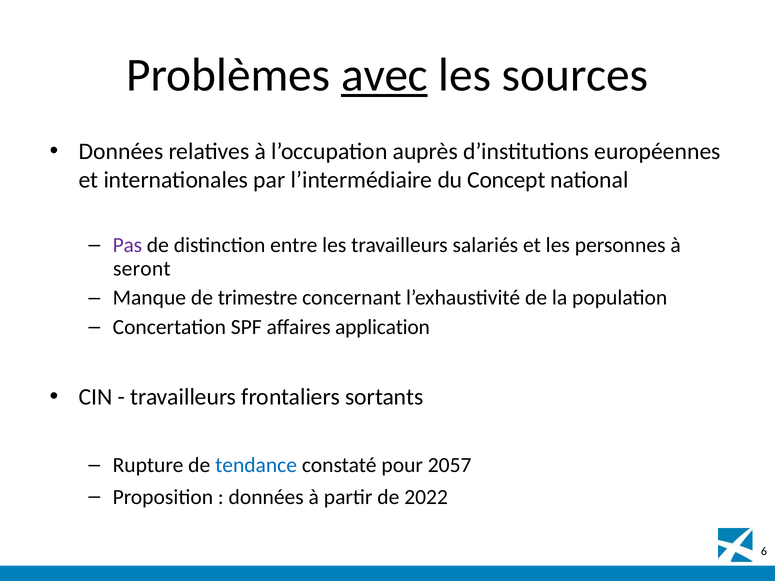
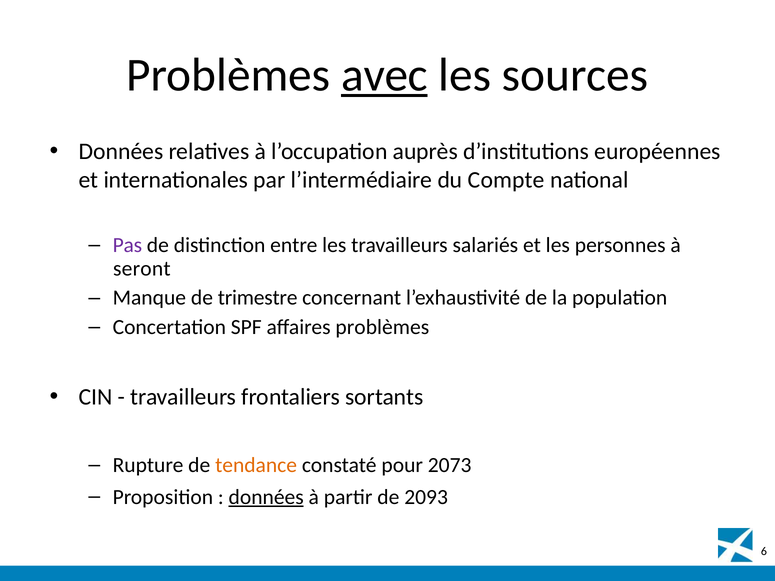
Concept: Concept -> Compte (506, 180)
affaires application: application -> problèmes (382, 327)
tendance colour: blue -> orange (256, 465)
2057: 2057 -> 2073 (450, 465)
données underline: none -> present (266, 497)
2022: 2022 -> 2093 (426, 497)
